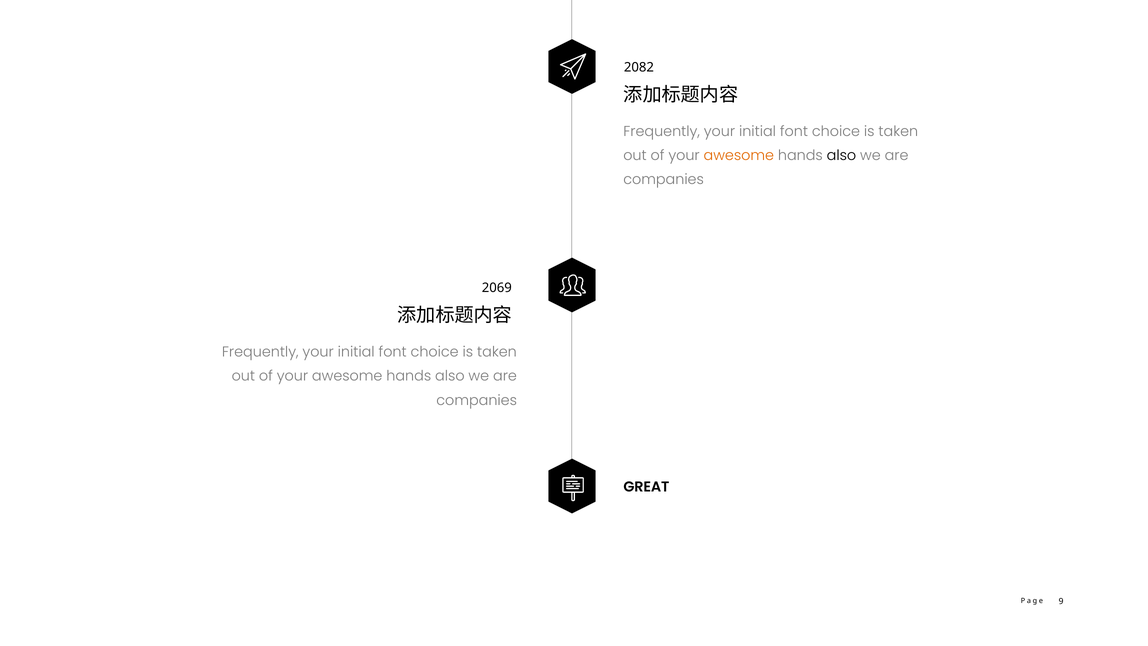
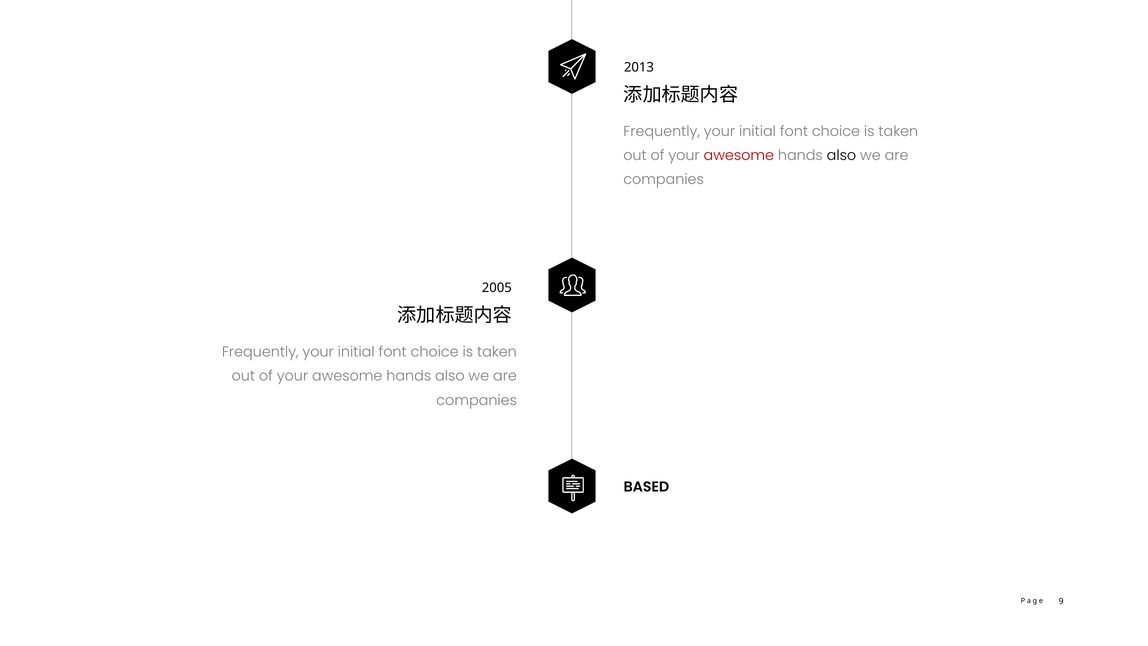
2082: 2082 -> 2013 (639, 67)
awesome colour: orange -> red (739, 155)
2069: 2069 -> 2005 (497, 288)
GREAT: GREAT -> BASED (646, 487)
